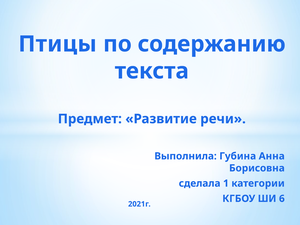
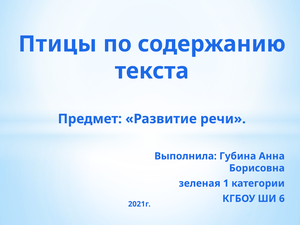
сделала: сделала -> зеленая (200, 183)
